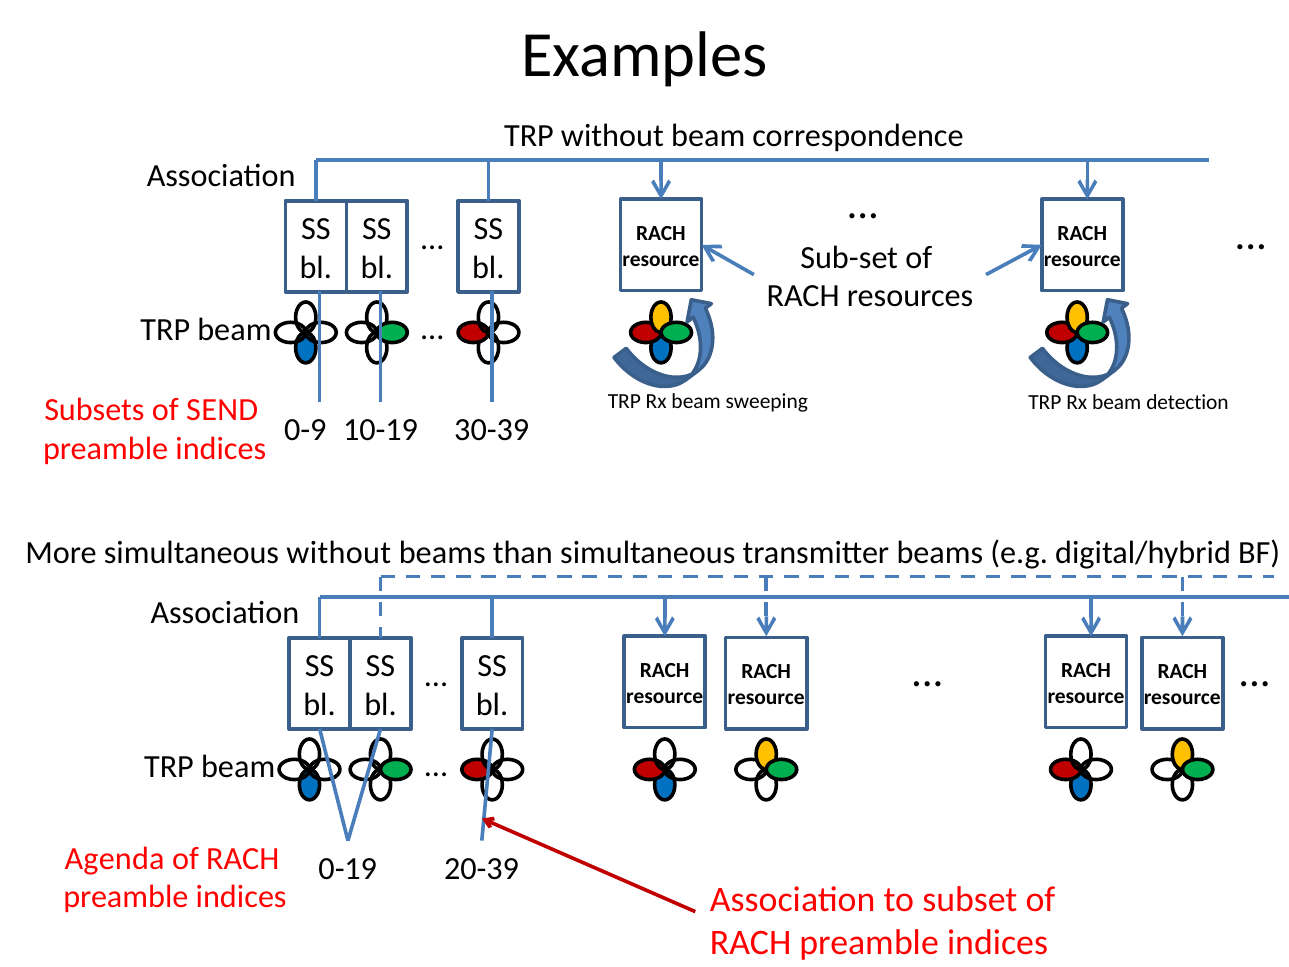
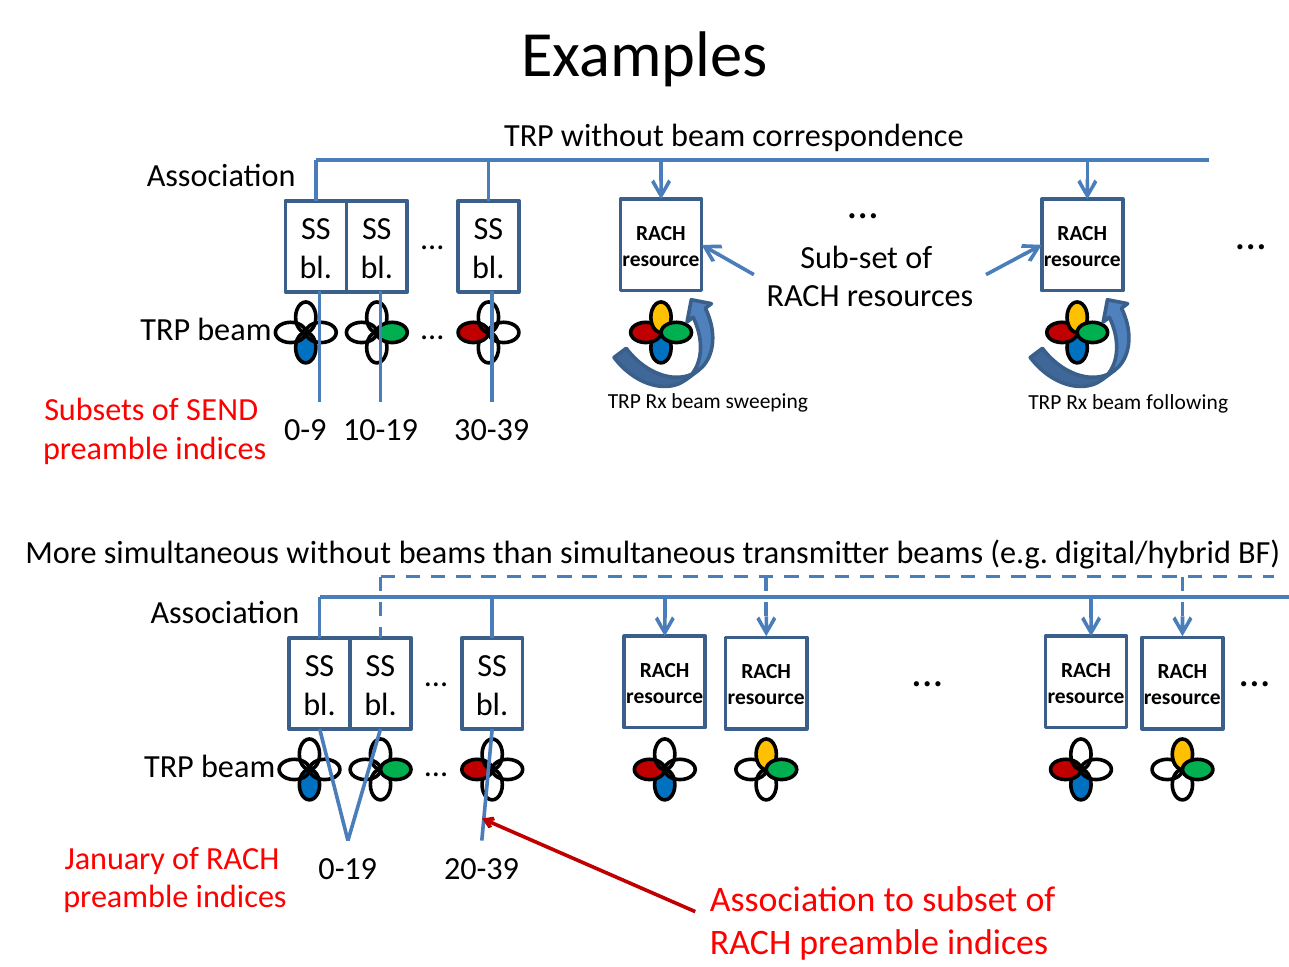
detection: detection -> following (1187, 403)
Agenda: Agenda -> January (115, 858)
